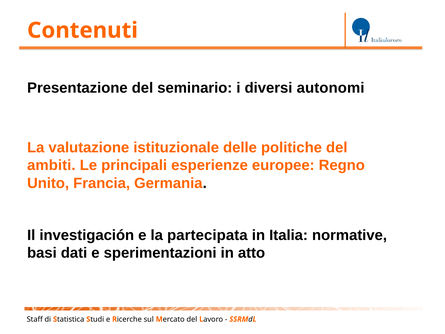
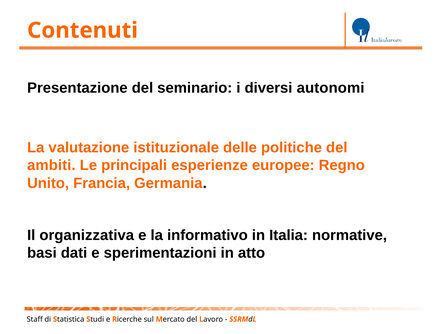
investigación: investigación -> organizzativa (87, 235)
partecipata: partecipata -> informativo (207, 235)
